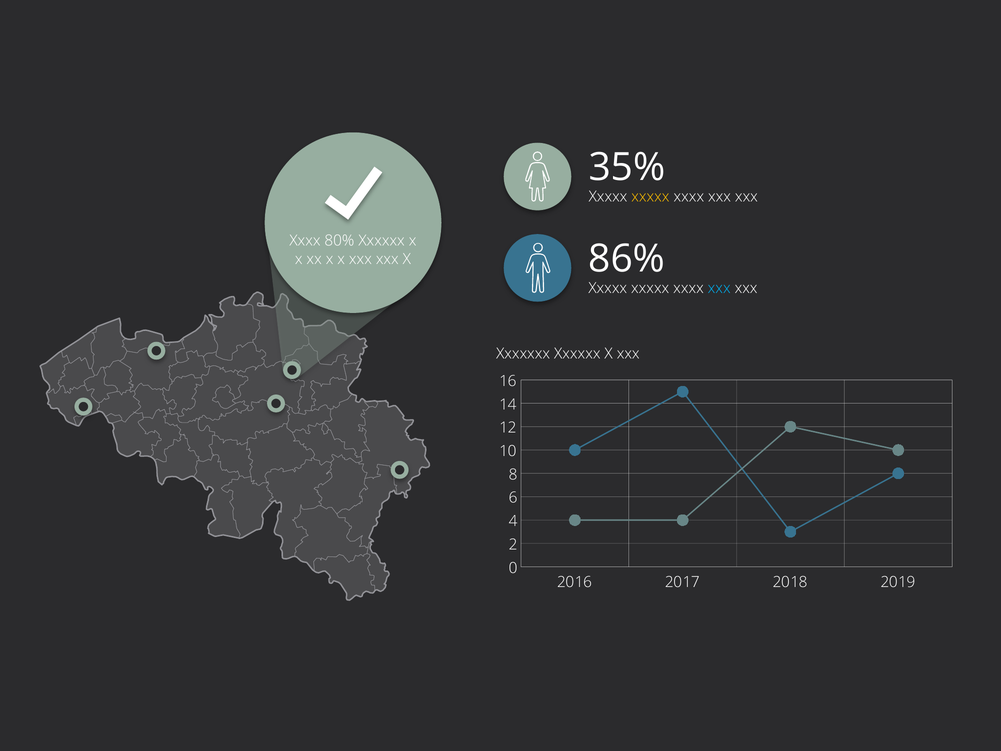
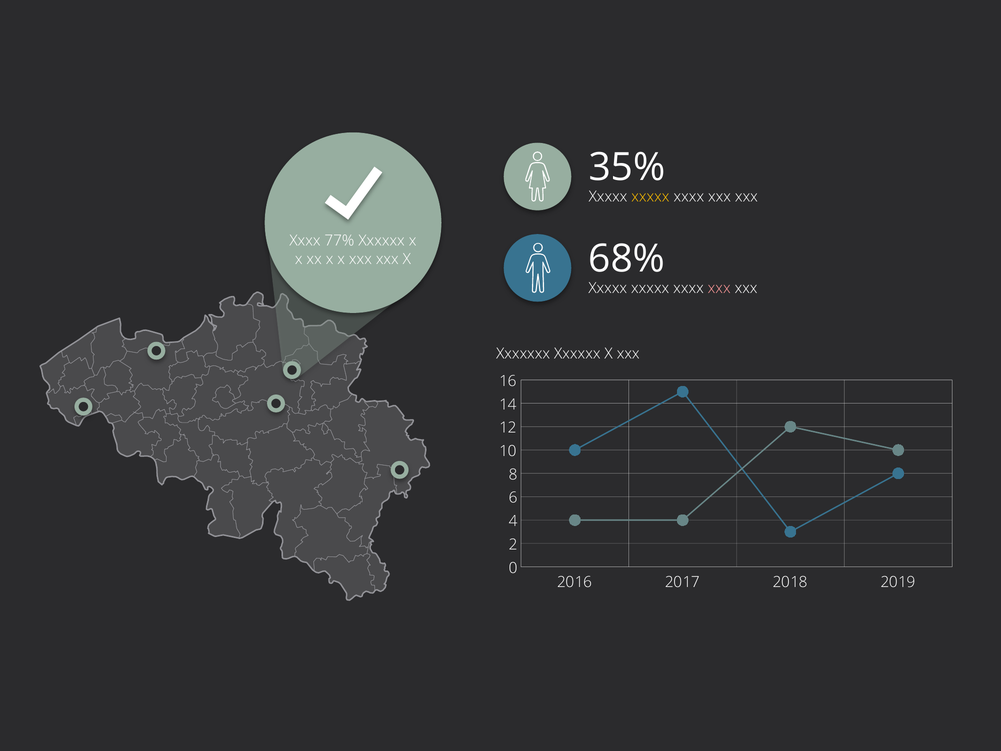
80%: 80% -> 77% (339, 241)
86%: 86% -> 68% (627, 259)
xxx colour: light blue -> pink (719, 288)
